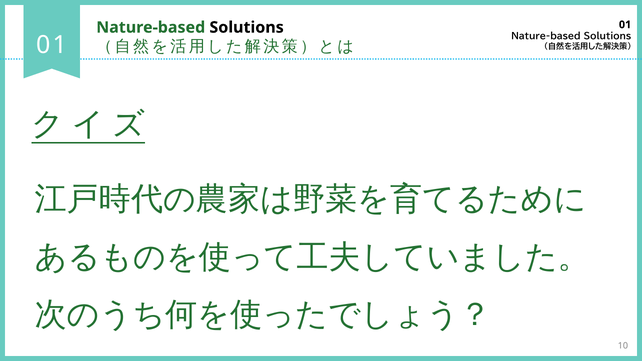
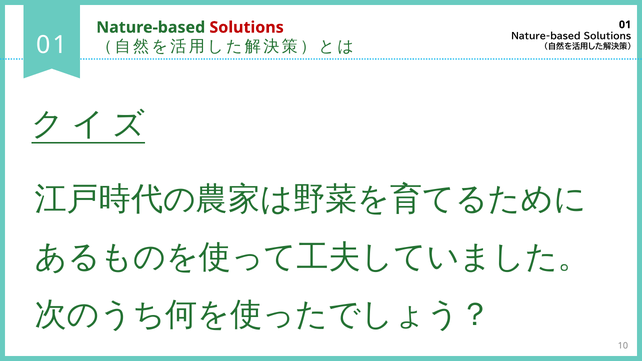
Solutions colour: black -> red (247, 27)
